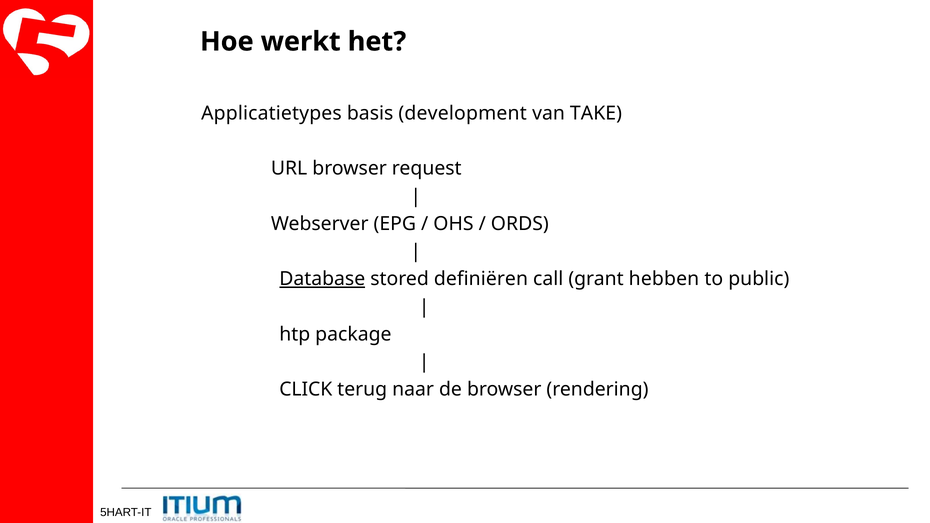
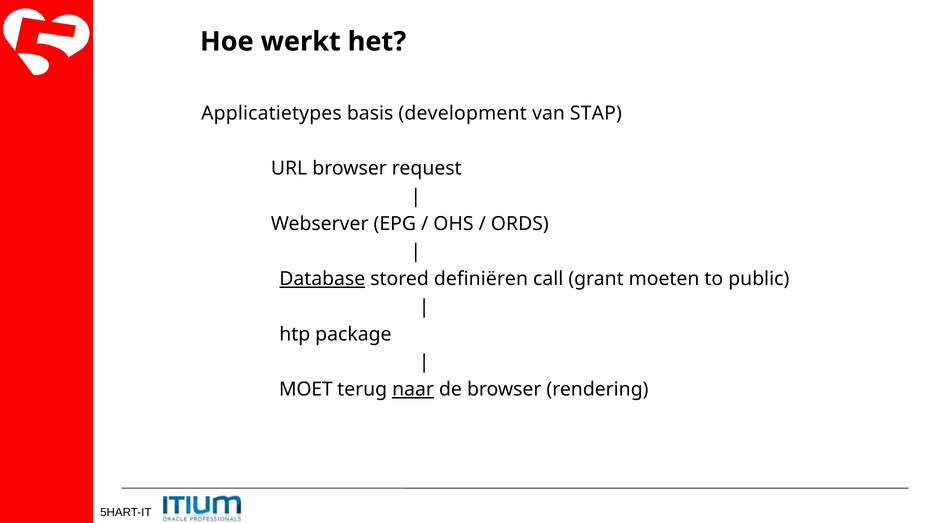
TAKE: TAKE -> STAP (596, 113)
hebben: hebben -> moeten (664, 279)
CLICK: CLICK -> MOET (306, 390)
naar underline: none -> present (413, 390)
